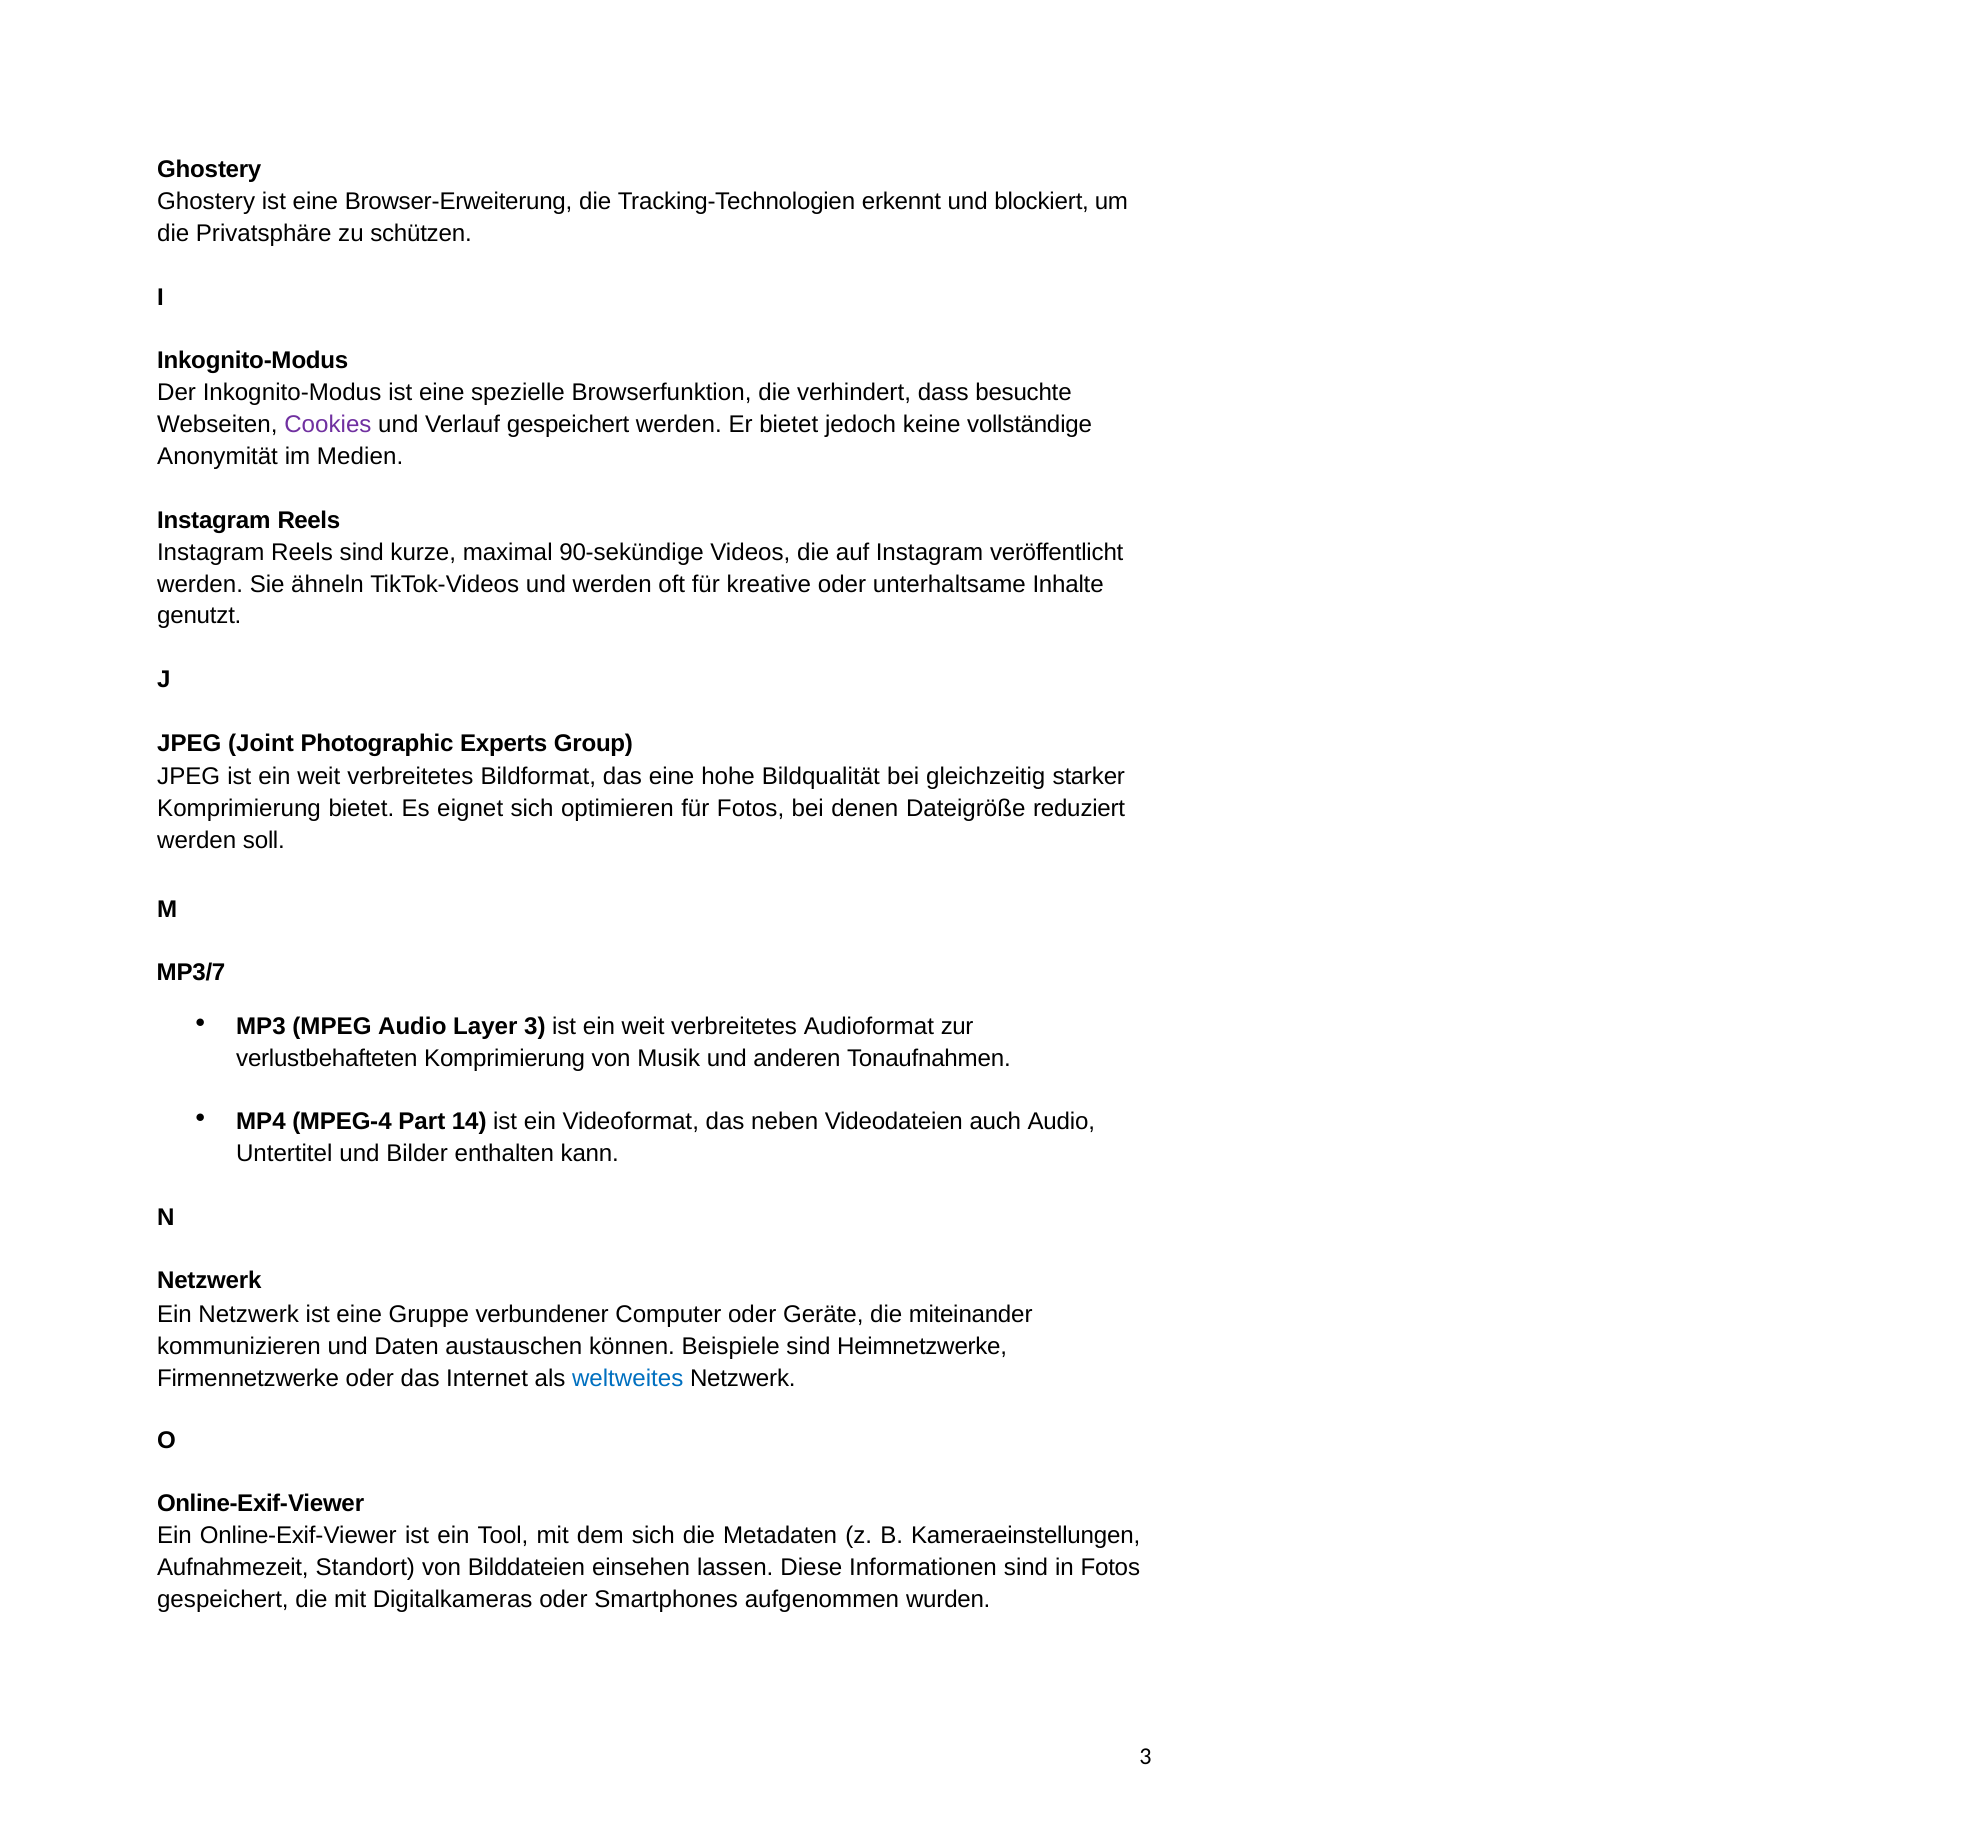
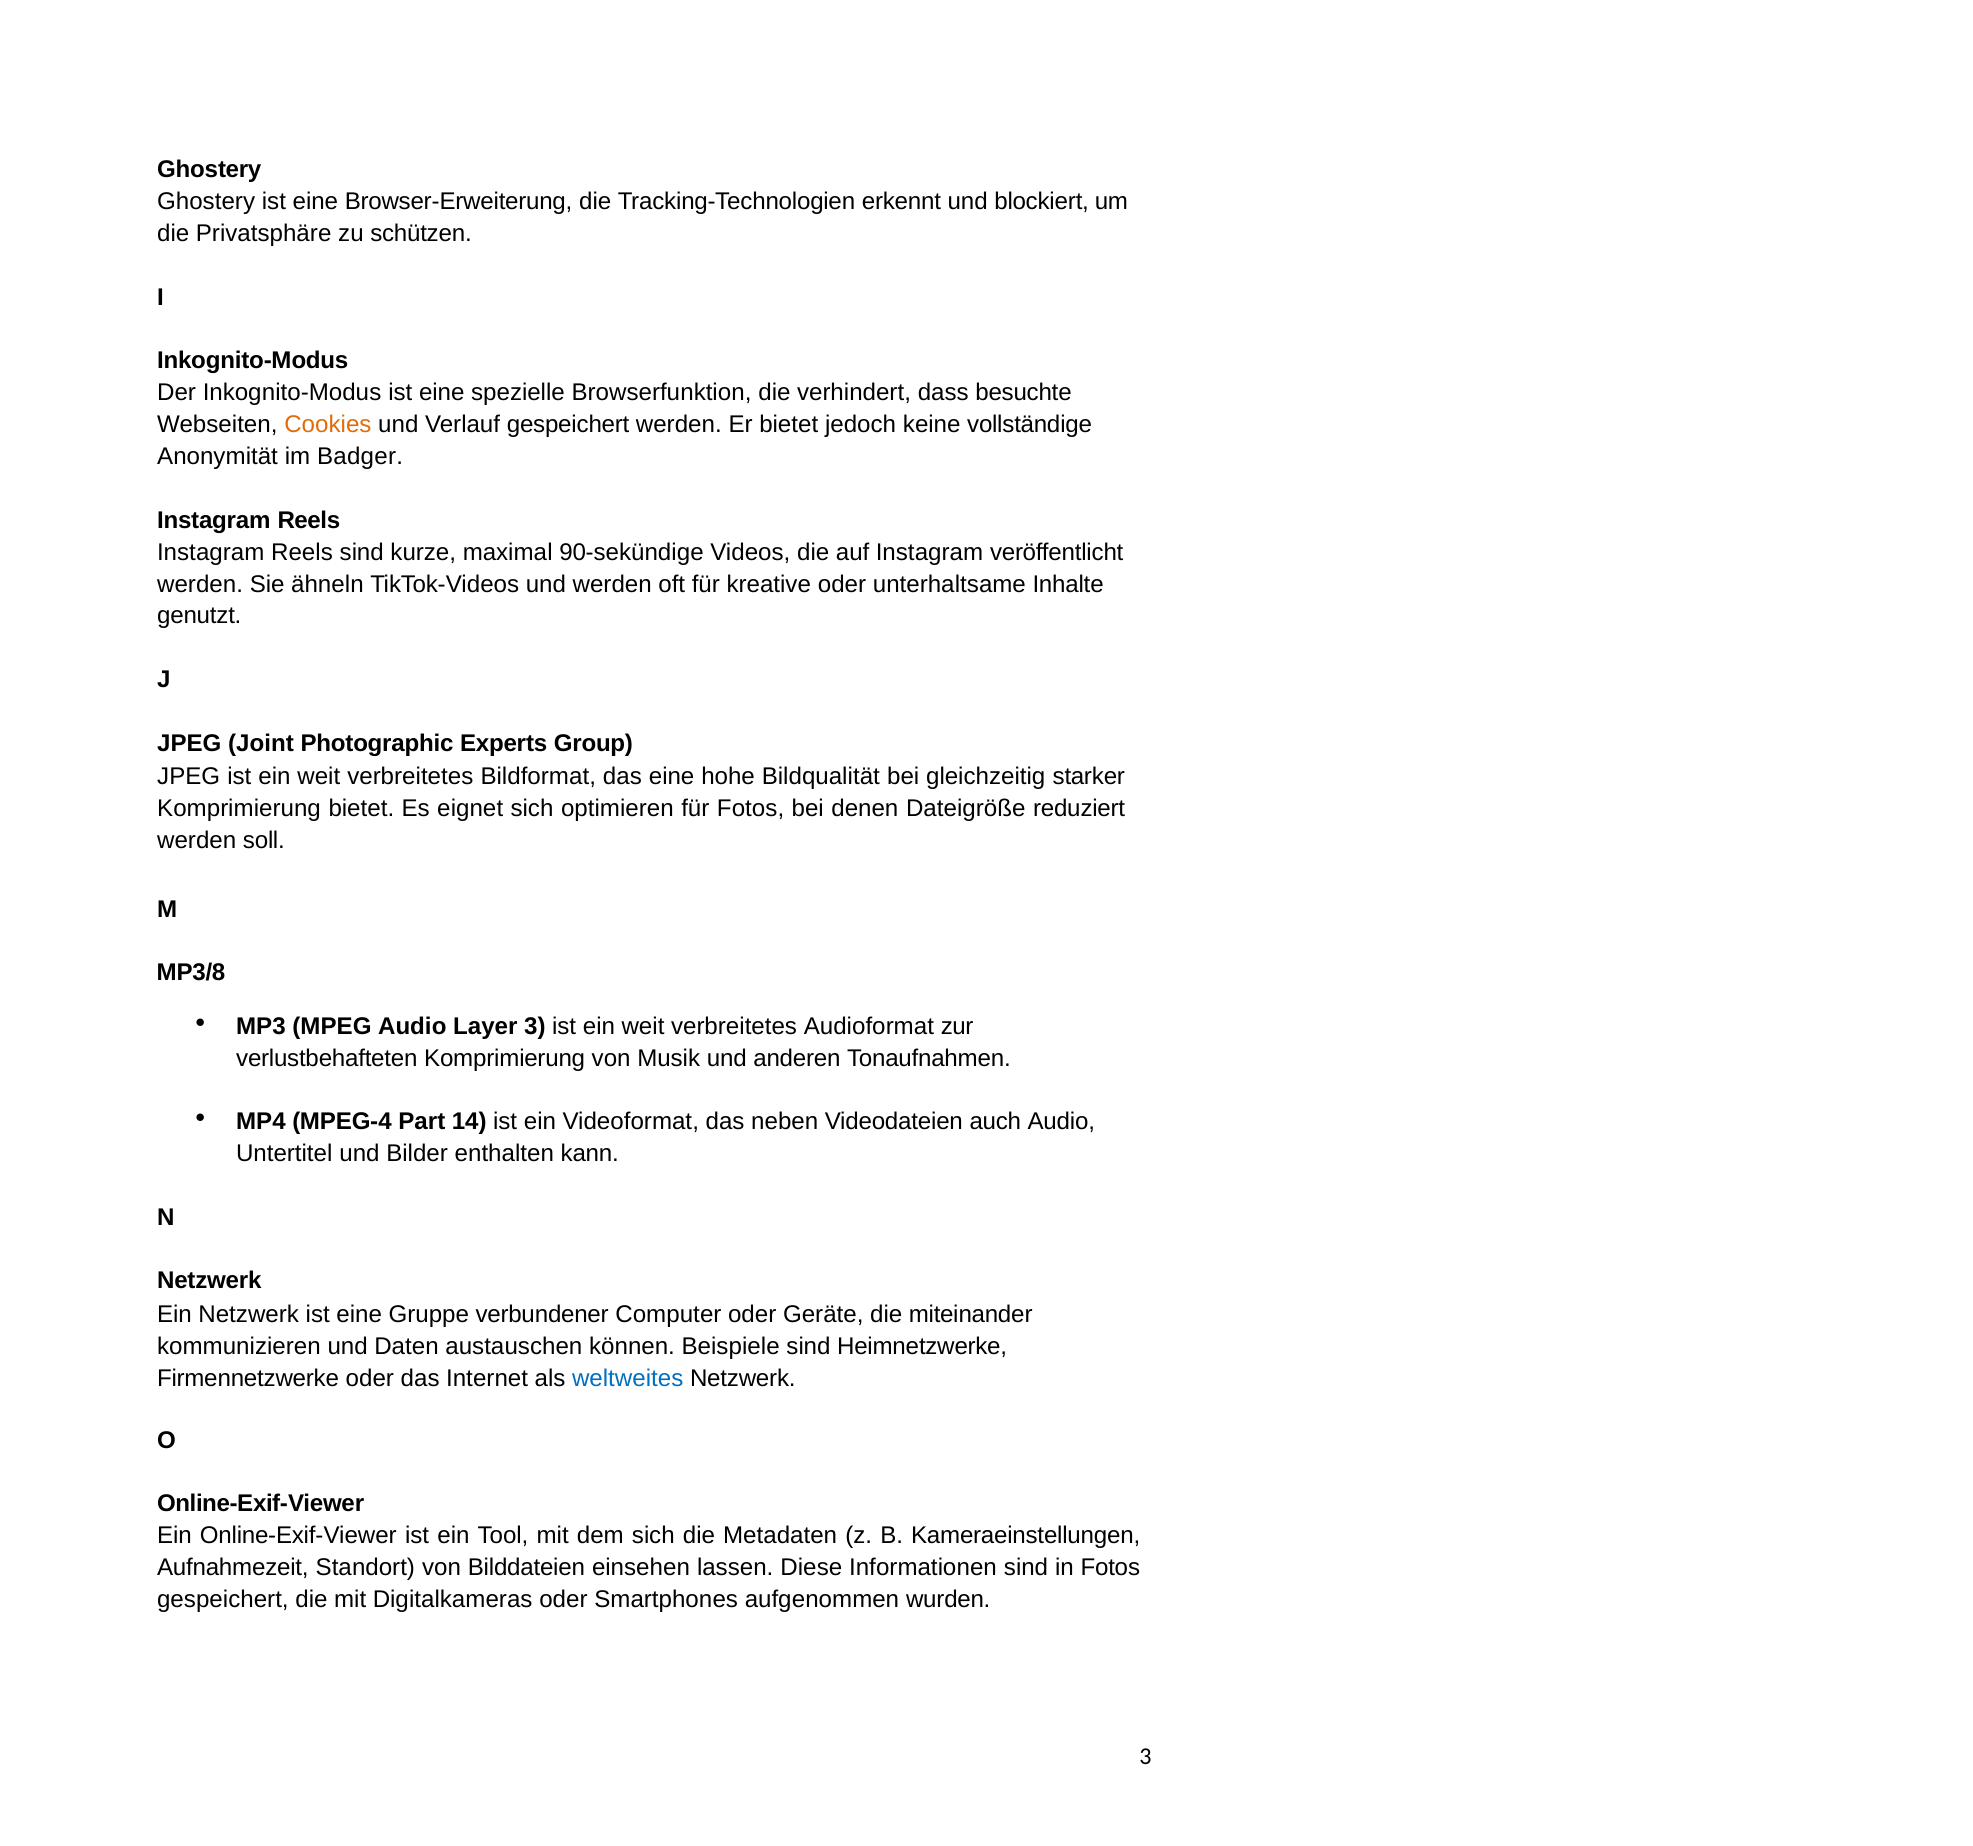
Cookies colour: purple -> orange (328, 425)
Medien: Medien -> Badger (360, 457)
MP3/7: MP3/7 -> MP3/8 (191, 972)
